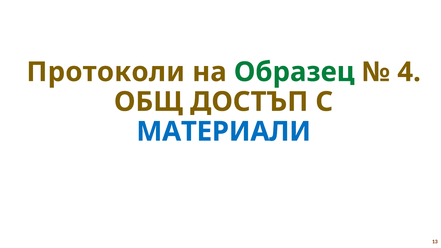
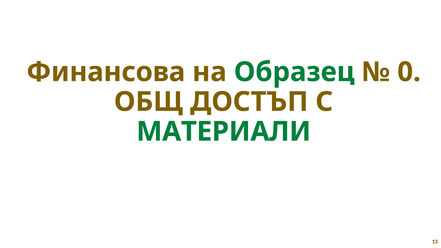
Протоколи: Протоколи -> Финансова (106, 72)
4: 4 -> 0 (409, 72)
МАТЕРИАЛИ colour: blue -> green (224, 132)
